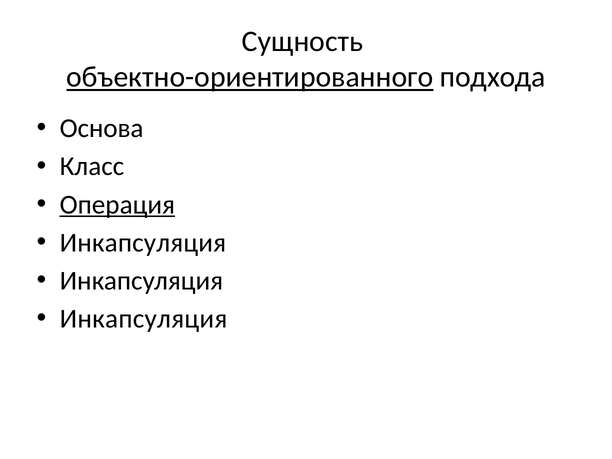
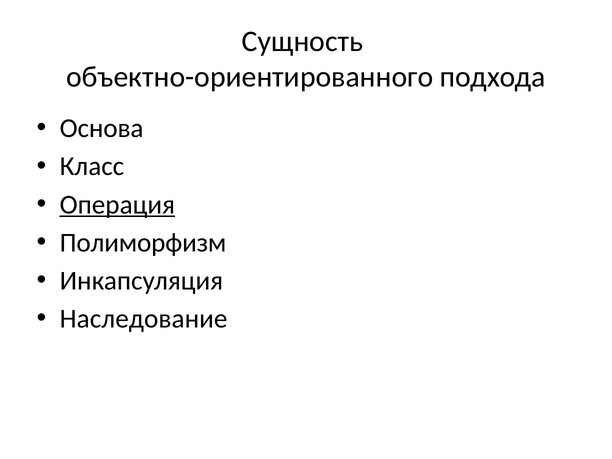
объектно-ориентированного underline: present -> none (250, 77)
Инкапсуляция: Инкапсуляция -> Полиморфизм (143, 243)
Инкапсуляция: Инкапсуляция -> Наследование (144, 319)
